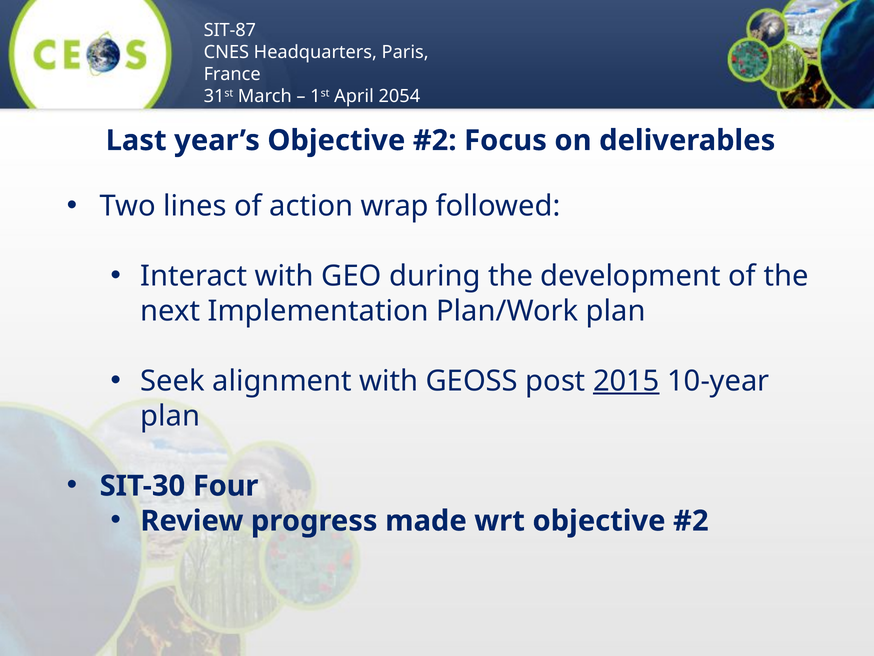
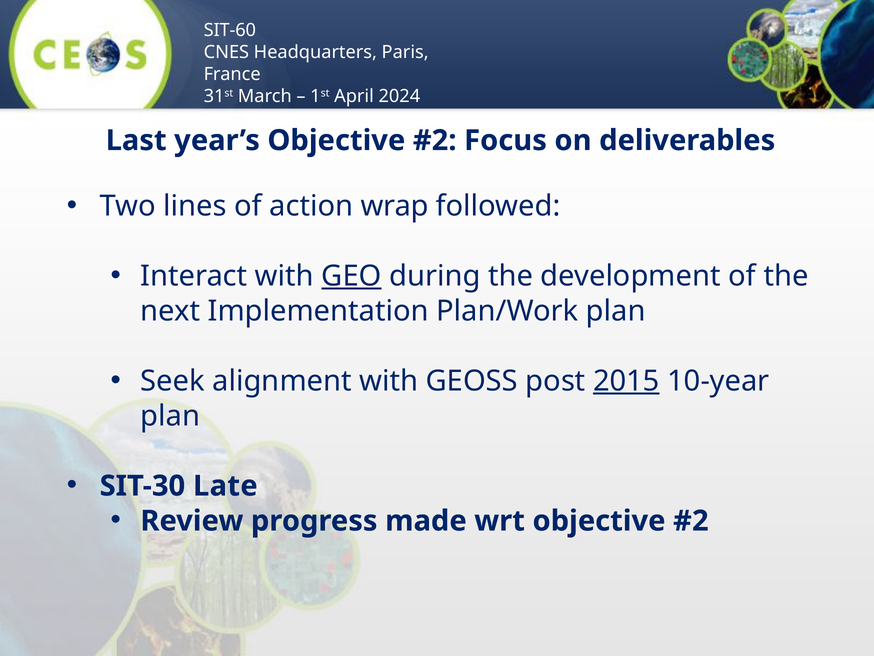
SIT-87: SIT-87 -> SIT-60 (230, 30)
2054: 2054 -> 2024 (399, 96)
GEO underline: none -> present (352, 276)
Four: Four -> Late (225, 486)
